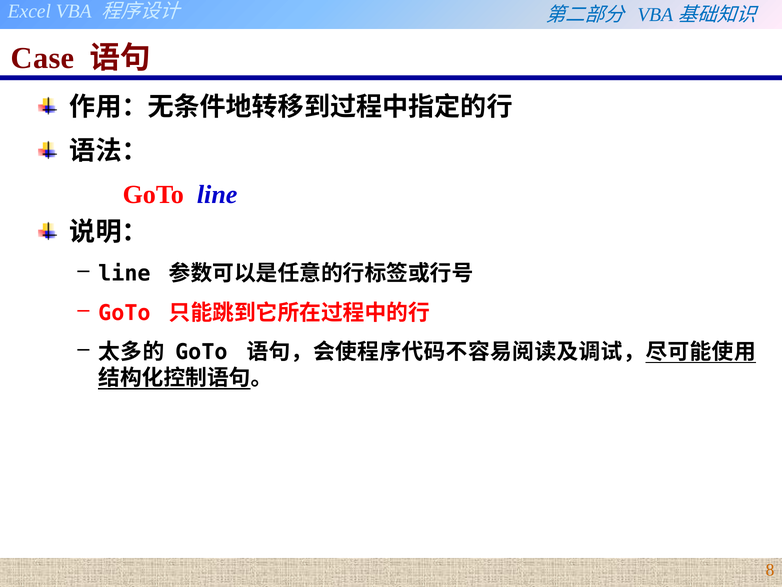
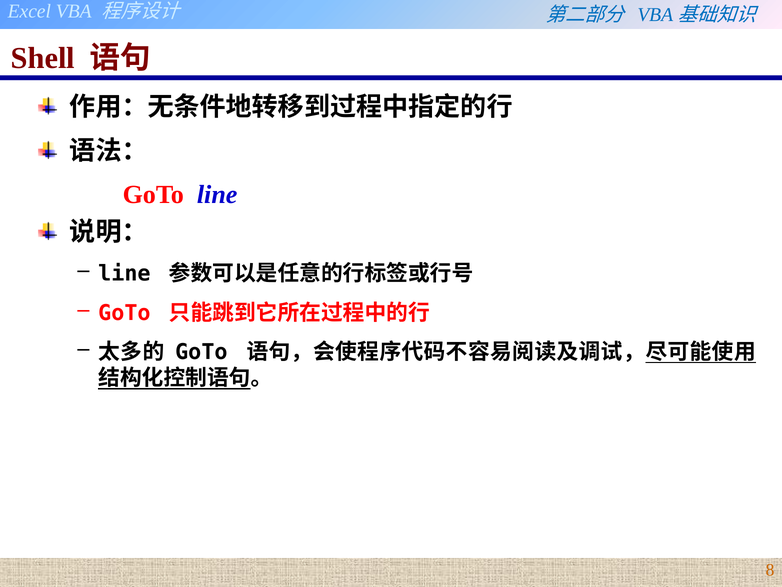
Case: Case -> Shell (43, 58)
